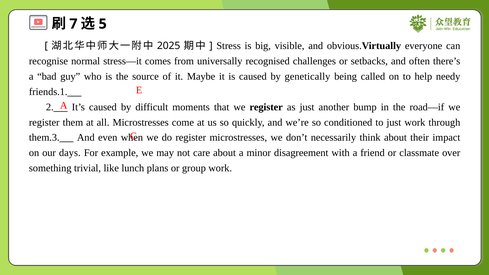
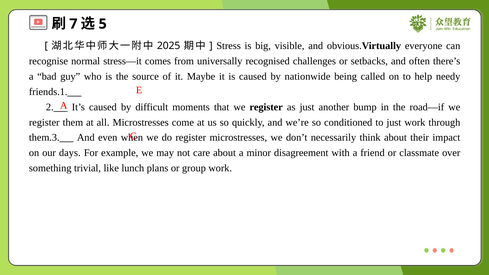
genetically: genetically -> nationwide (307, 77)
